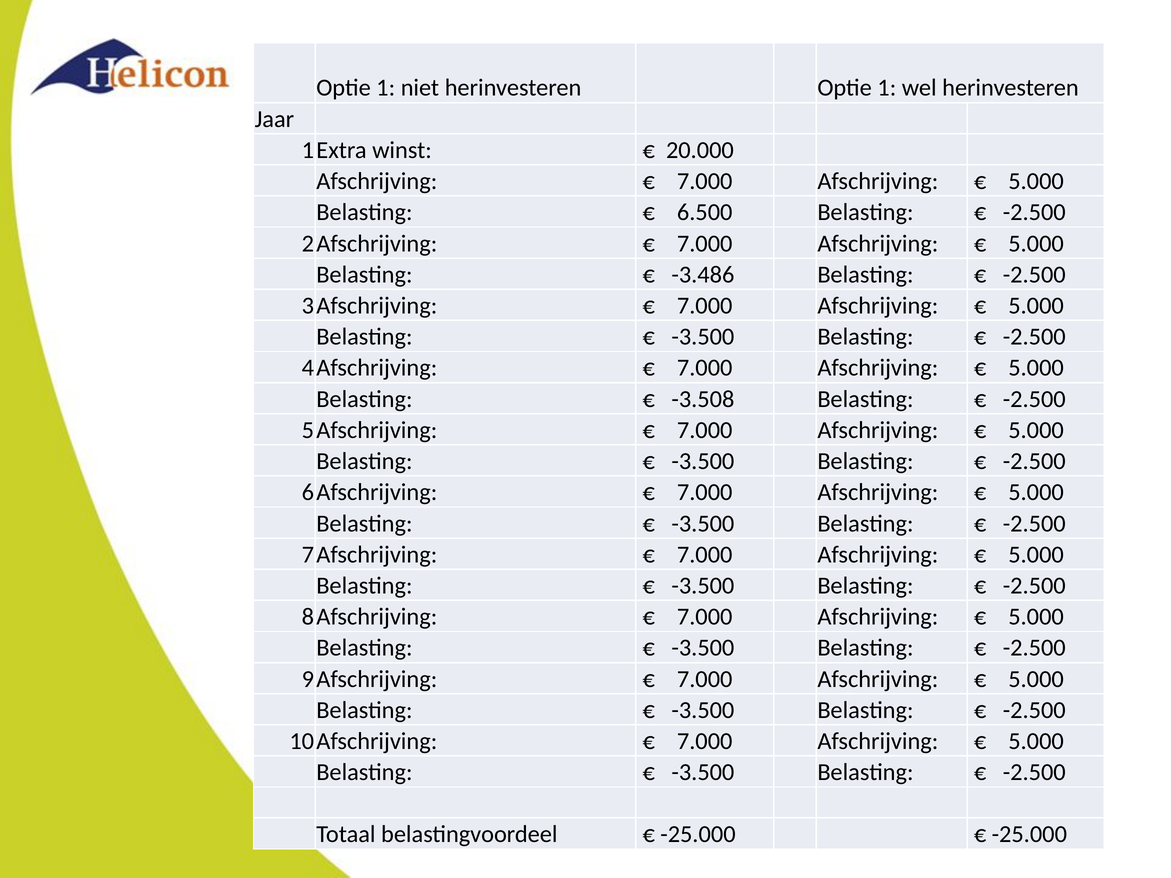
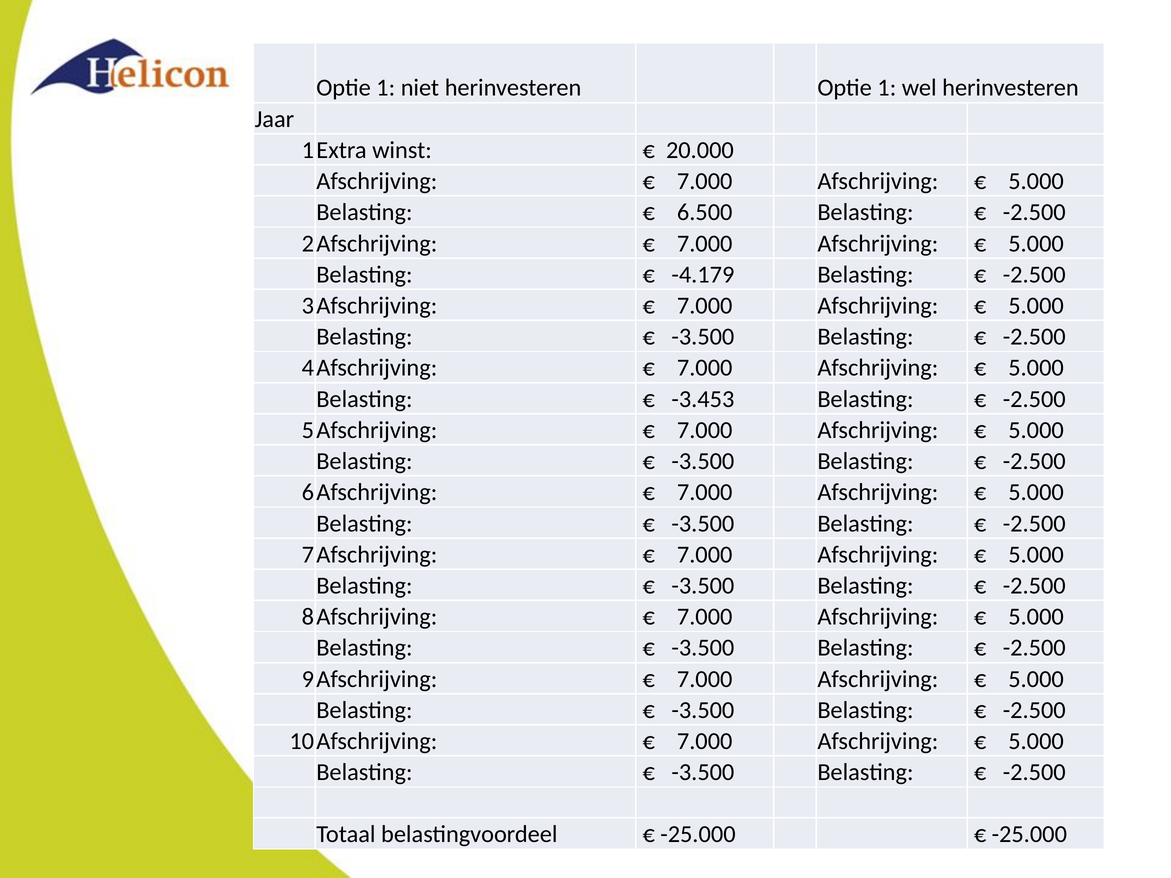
-3.486: -3.486 -> -4.179 (703, 275)
-3.508: -3.508 -> -3.453 (703, 399)
